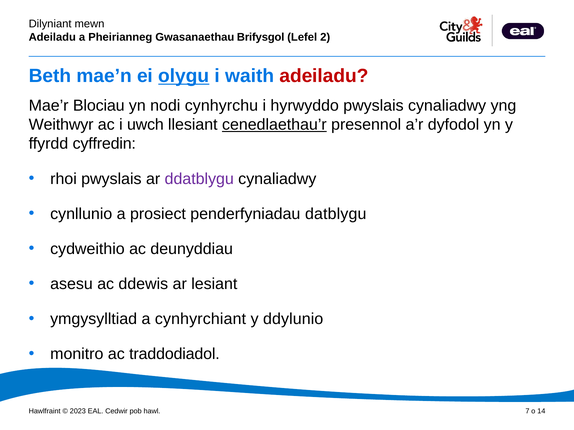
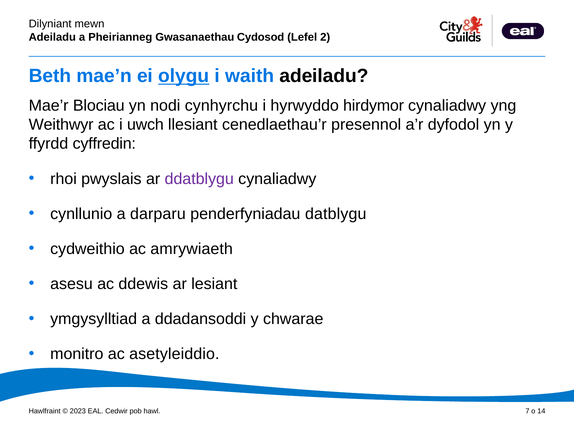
Brifysgol: Brifysgol -> Cydosod (261, 37)
adeiladu colour: red -> black (324, 76)
hyrwyddo pwyslais: pwyslais -> hirdymor (374, 106)
cenedlaethau’r underline: present -> none (274, 125)
prosiect: prosiect -> darparu (158, 214)
deunyddiau: deunyddiau -> amrywiaeth (192, 249)
cynhyrchiant: cynhyrchiant -> ddadansoddi (201, 319)
ddylunio: ddylunio -> chwarae (293, 319)
traddodiadol: traddodiadol -> asetyleiddio (174, 354)
